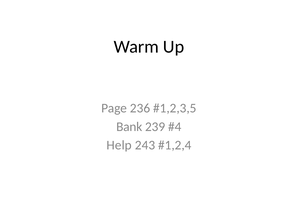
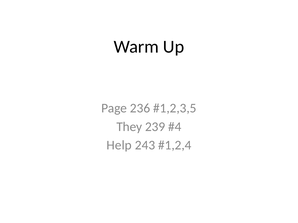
Bank: Bank -> They (129, 127)
